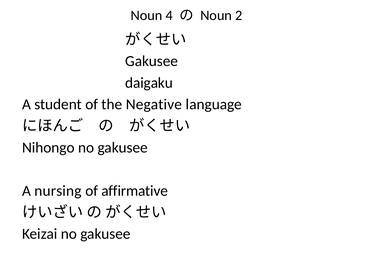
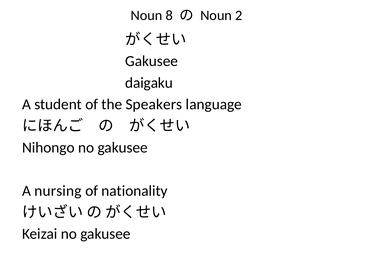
4: 4 -> 8 (169, 15)
Negative: Negative -> Speakers (154, 104)
affirmative: affirmative -> nationality (135, 191)
